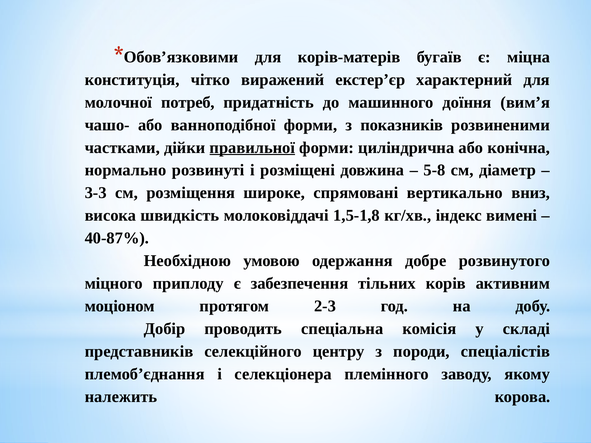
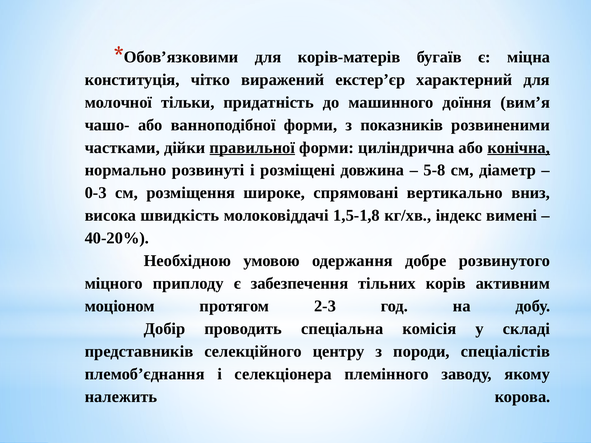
потреб: потреб -> тільки (188, 102)
конічна underline: none -> present (519, 148)
3-3: 3-3 -> 0-3 (96, 193)
40-87%: 40-87% -> 40-20% (117, 238)
